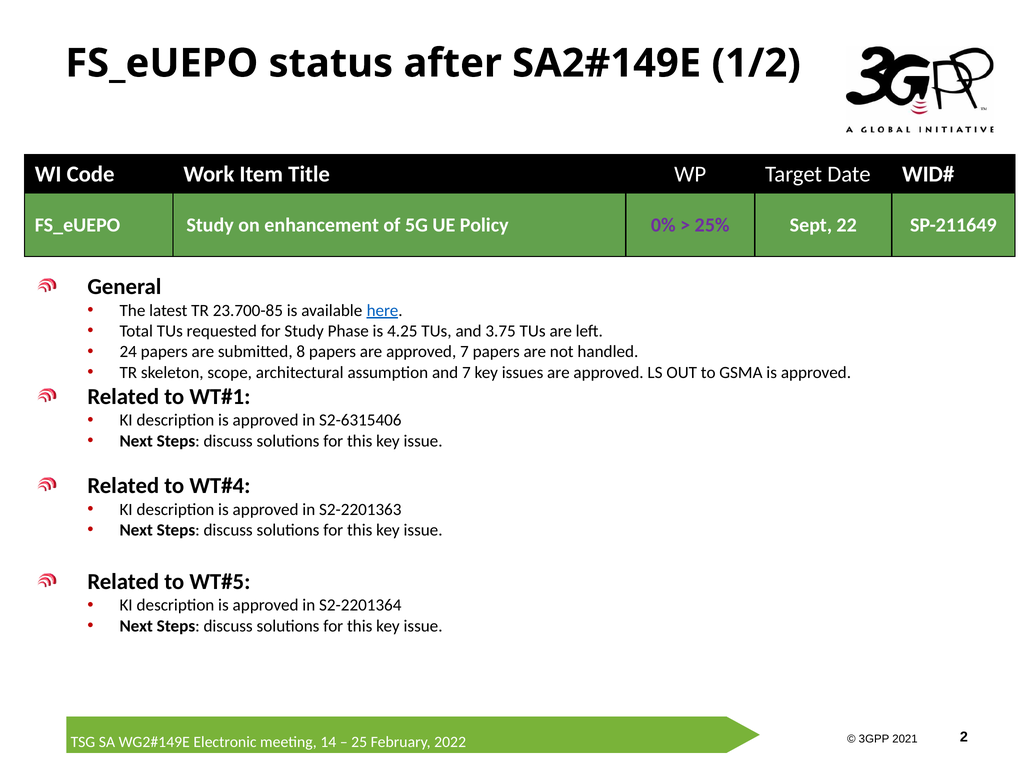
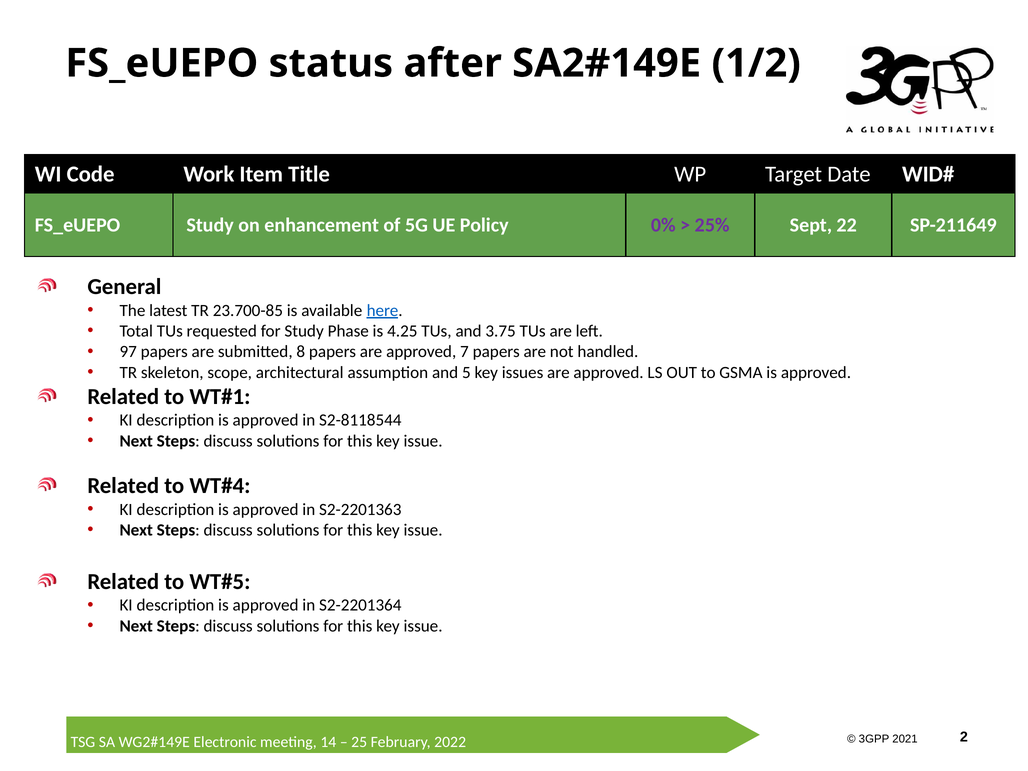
24: 24 -> 97 (128, 352)
and 7: 7 -> 5 (466, 372)
S2-6315406: S2-6315406 -> S2-8118544 (360, 420)
